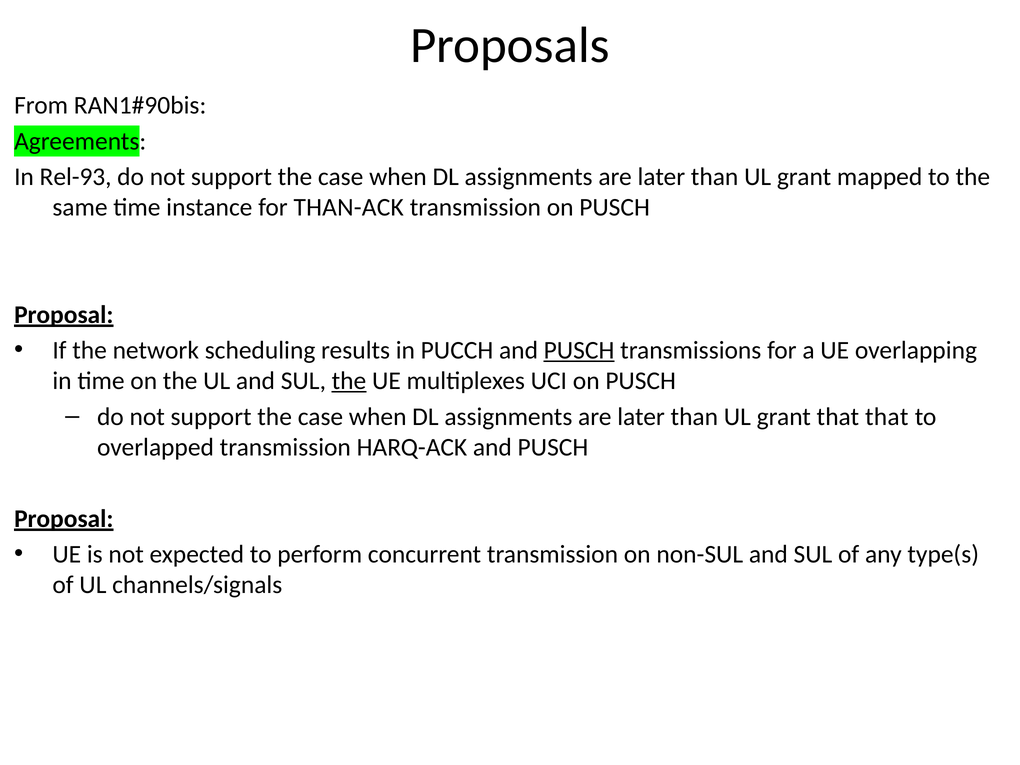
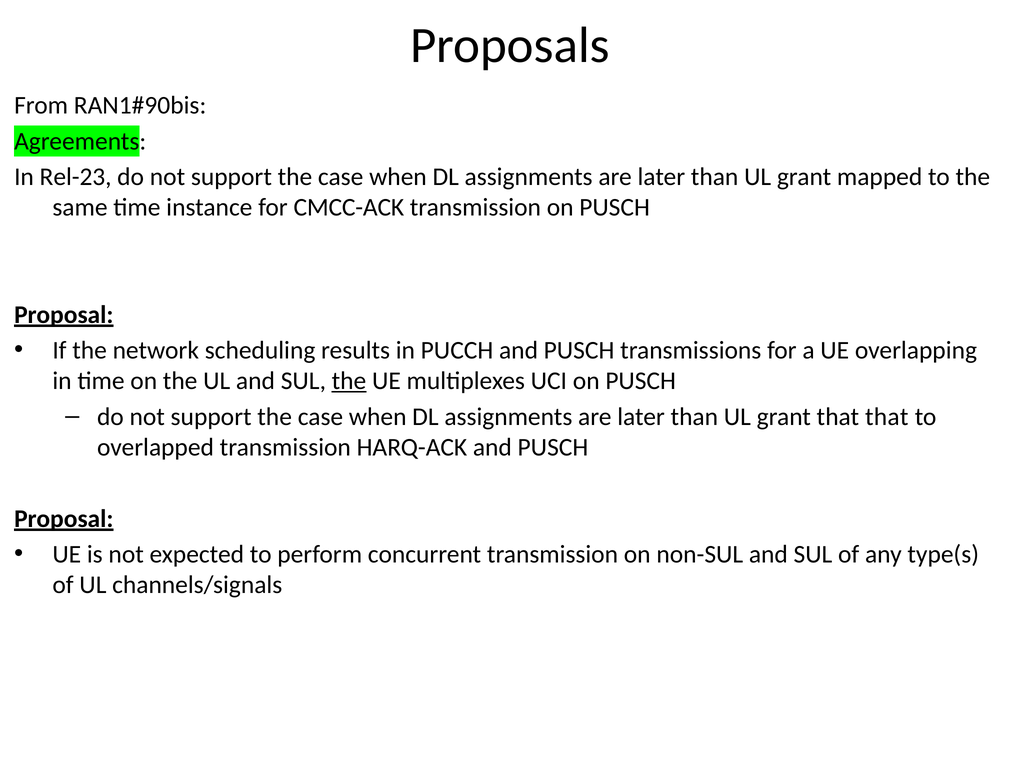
Rel-93: Rel-93 -> Rel-23 (76, 177)
THAN-ACK: THAN-ACK -> CMCC-ACK (349, 208)
PUSCH underline: present -> none (579, 350)
